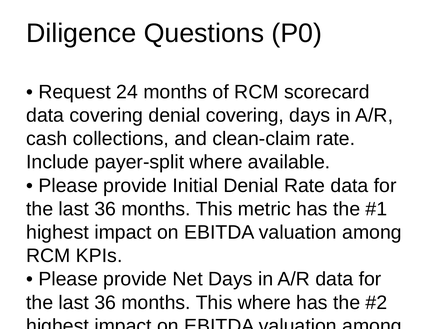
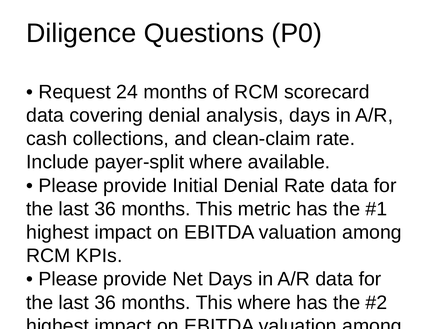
denial covering: covering -> analysis (245, 115)
